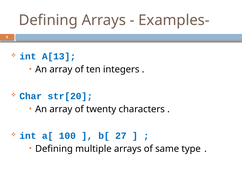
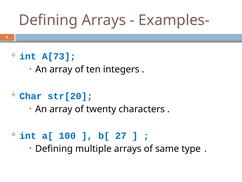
A[13: A[13 -> A[73 (59, 56)
